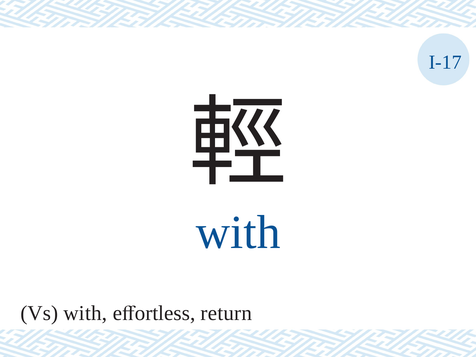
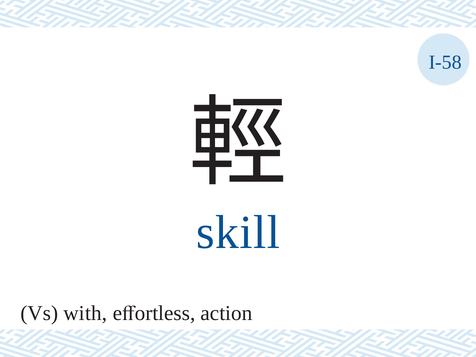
I-17: I-17 -> I-58 (445, 62)
with: with -> skill (238, 232)
return: return -> action (226, 313)
